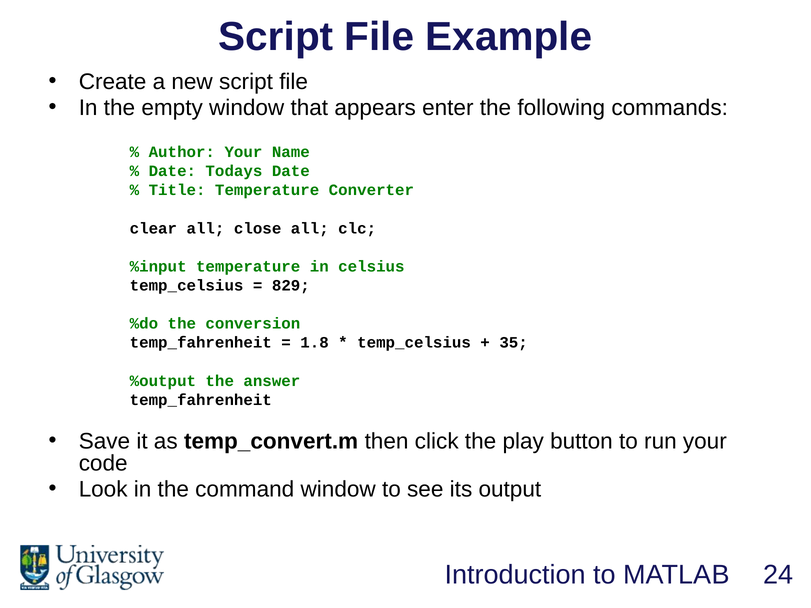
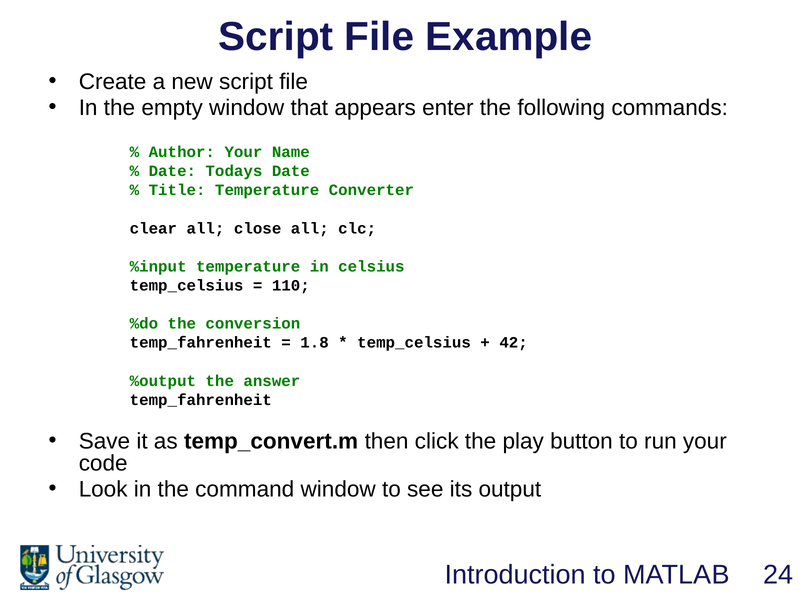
829: 829 -> 110 (291, 286)
35: 35 -> 42 (514, 343)
